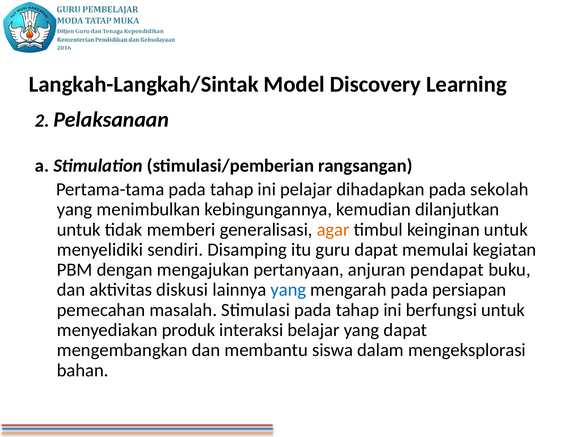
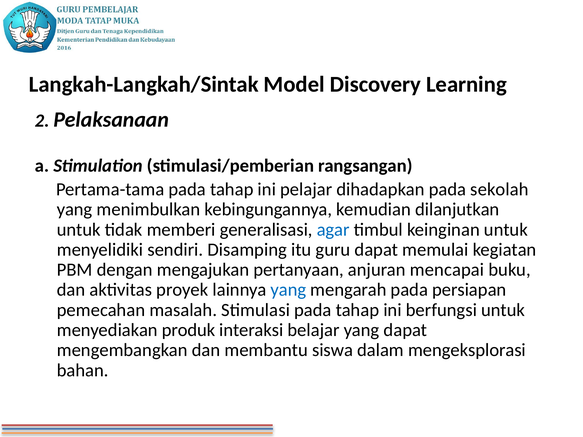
agar colour: orange -> blue (333, 230)
pendapat: pendapat -> mencapai (447, 270)
diskusi: diskusi -> proyek (182, 290)
